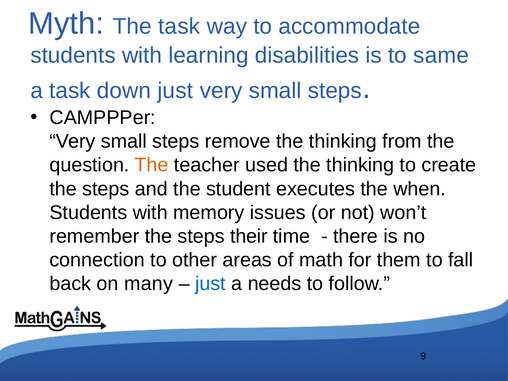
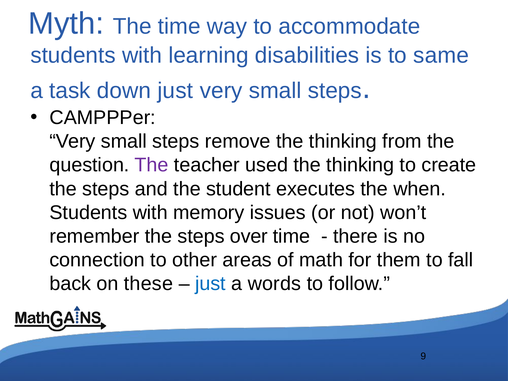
The task: task -> time (179, 27)
The colour: orange -> purple (152, 165)
their: their -> over (249, 236)
many: many -> these (148, 284)
needs: needs -> words (274, 284)
